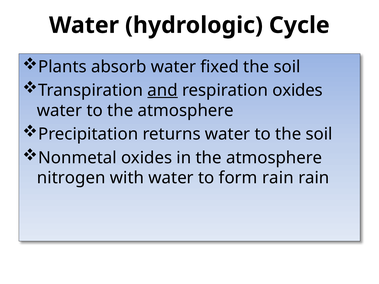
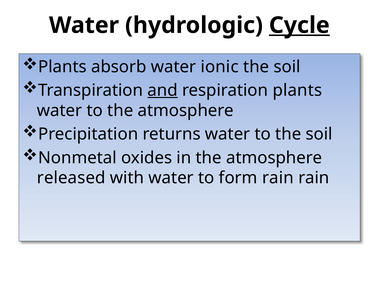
Cycle underline: none -> present (299, 25)
fixed: fixed -> ionic (220, 67)
respiration oxides: oxides -> plants (297, 90)
nitrogen: nitrogen -> released (71, 178)
